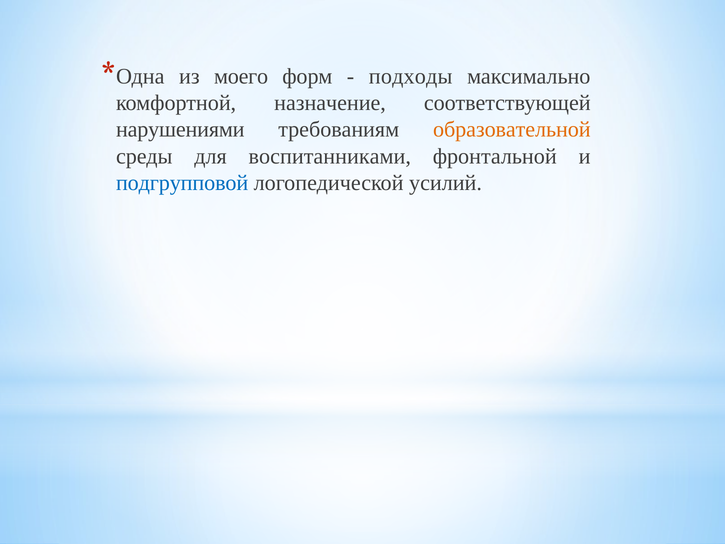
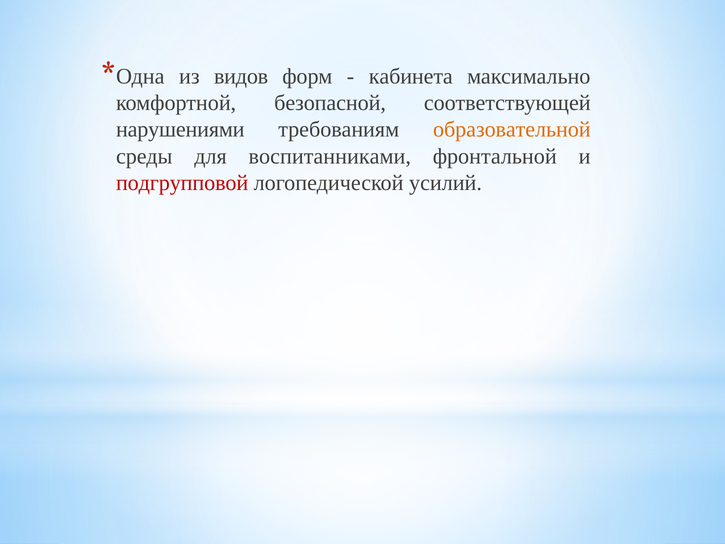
моего: моего -> видов (241, 76)
подходы: подходы -> кабинета (411, 76)
назначение: назначение -> безопасной (330, 103)
подгрупповой colour: blue -> red (182, 183)
